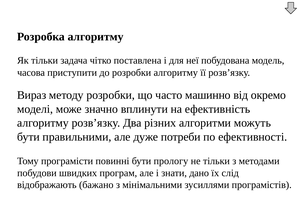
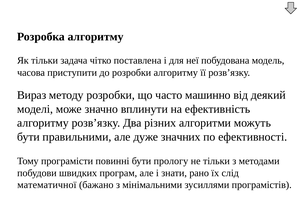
окремо: окремо -> деякий (268, 95)
потреби: потреби -> значних (181, 137)
дано: дано -> рано (199, 173)
відображають: відображають -> математичної (47, 185)
